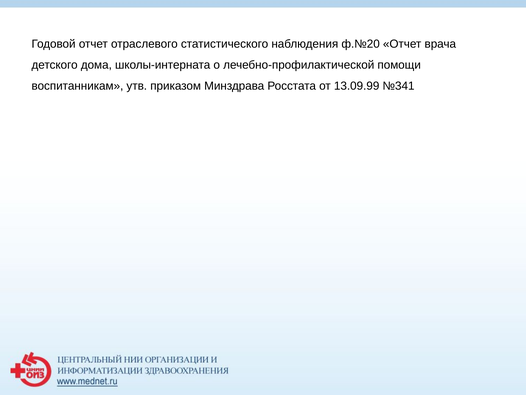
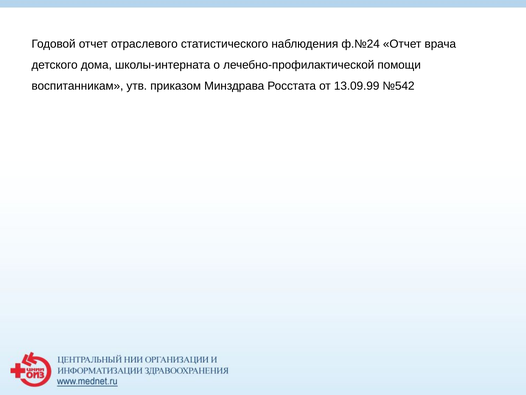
ф.№20: ф.№20 -> ф.№24 (361, 44)
№341: №341 -> №542 (399, 86)
